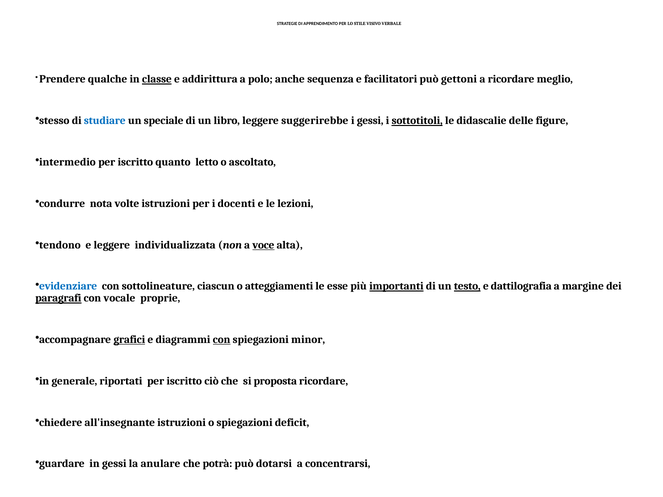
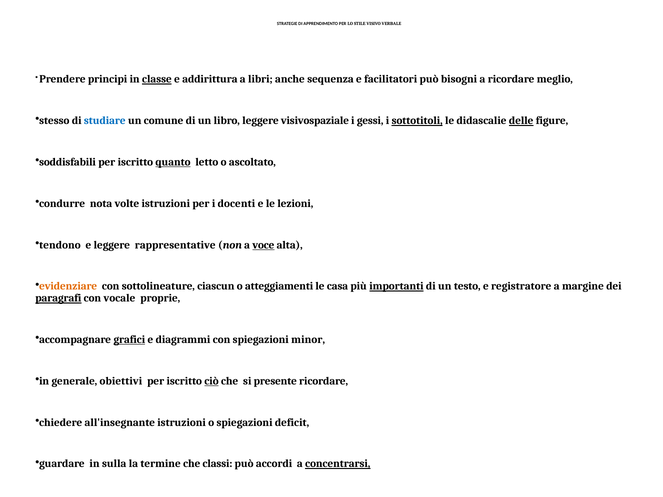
qualche: qualche -> principi (108, 79)
polo: polo -> libri (260, 79)
gettoni: gettoni -> bisogni (459, 79)
speciale: speciale -> comune (164, 121)
suggerirebbe: suggerirebbe -> visivospaziale (315, 121)
delle underline: none -> present (521, 121)
intermedio: intermedio -> soddisfabili (68, 162)
quanto underline: none -> present (173, 162)
individualizzata: individualizzata -> rappresentative (175, 245)
evidenziare colour: blue -> orange (68, 286)
esse: esse -> casa (338, 286)
testo underline: present -> none (467, 286)
dattilografia: dattilografia -> registratore (521, 286)
con underline: present -> none (222, 340)
riportati: riportati -> obiettivi (121, 381)
ciò underline: none -> present (212, 381)
proposta: proposta -> presente (275, 381)
in gessi: gessi -> sulla (114, 464)
anulare: anulare -> termine (161, 464)
potrà: potrà -> classi (218, 464)
dotarsi: dotarsi -> accordi (274, 464)
concentrarsi underline: none -> present (338, 464)
